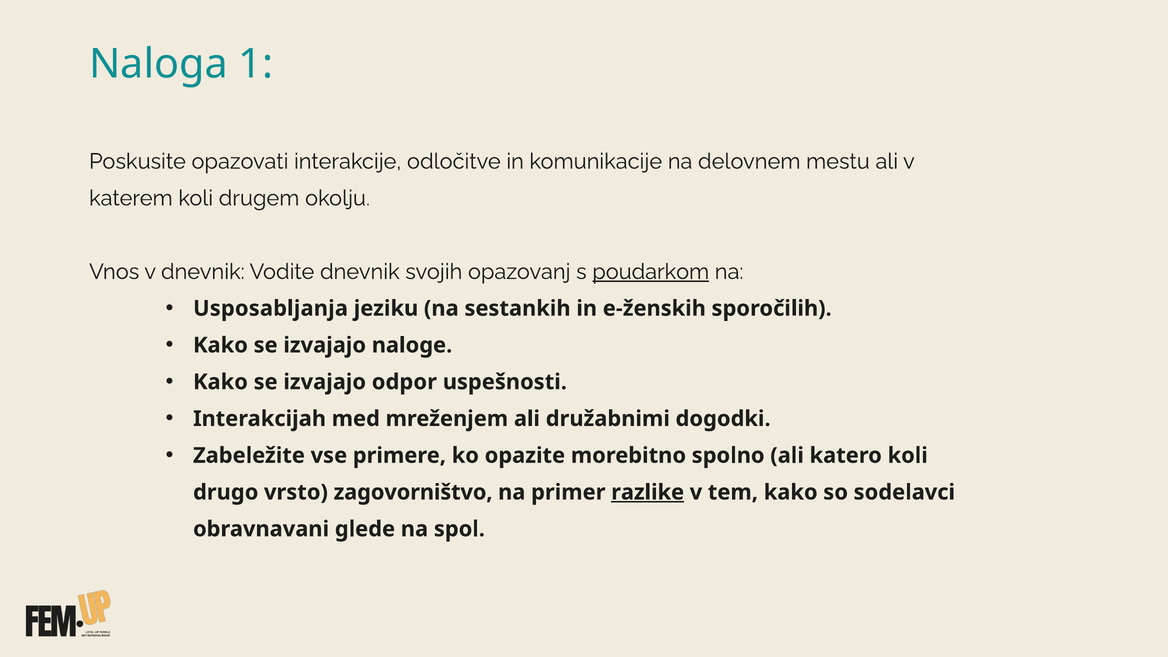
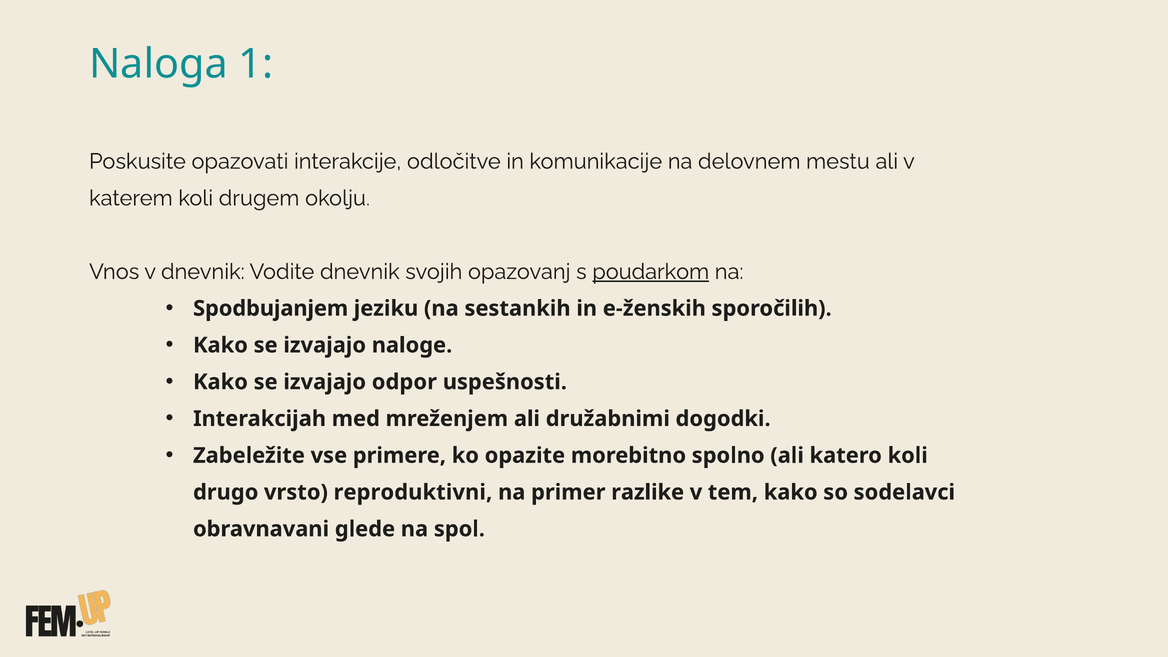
Usposabljanja: Usposabljanja -> Spodbujanjem (271, 308)
zagovorništvo: zagovorništvo -> reproduktivni (413, 492)
razlike underline: present -> none (648, 492)
